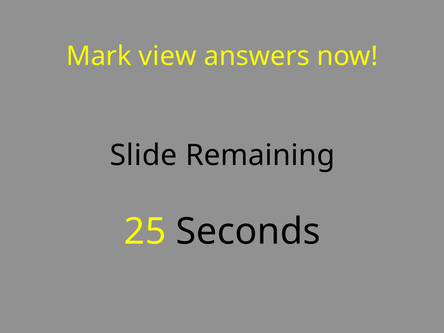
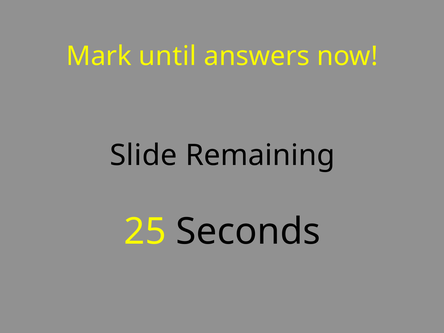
view: view -> until (168, 56)
